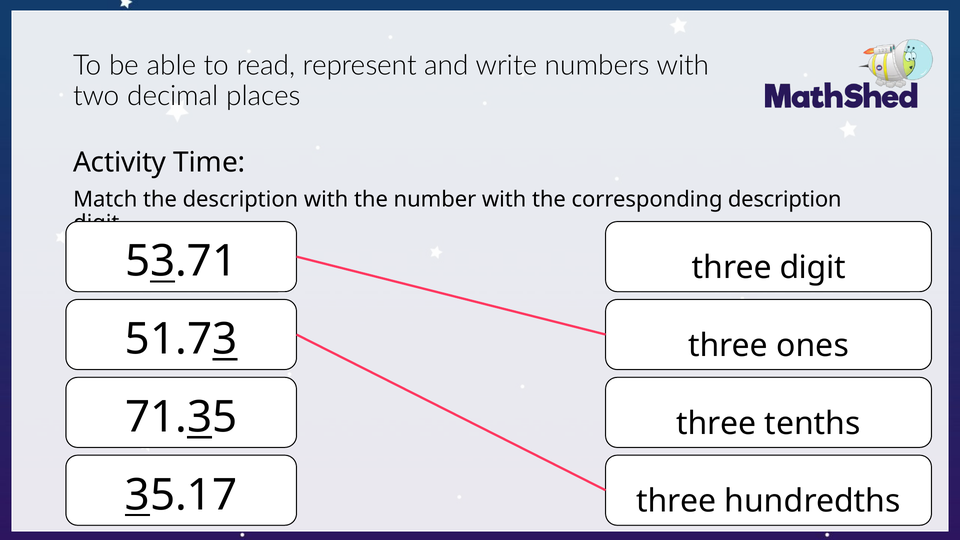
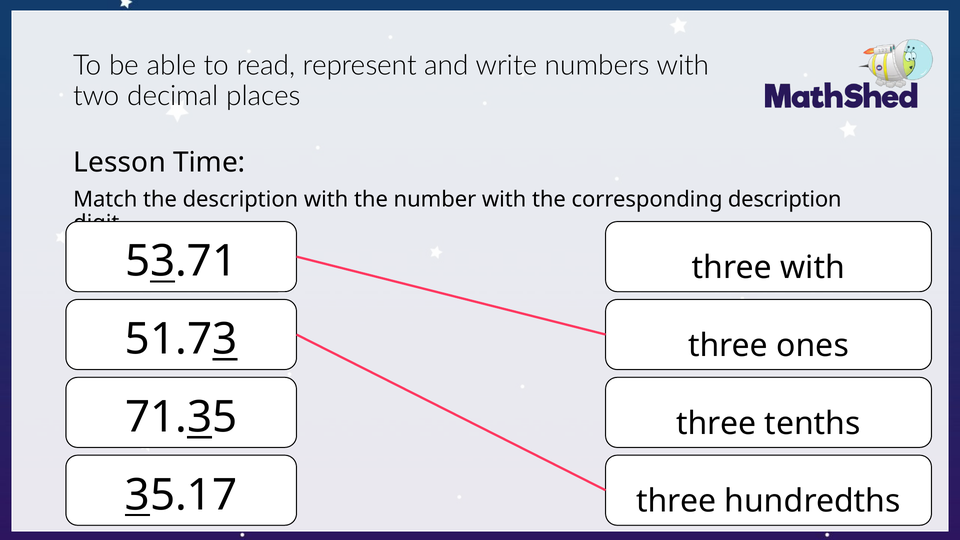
Activity: Activity -> Lesson (120, 162)
three digit: digit -> with (813, 268)
